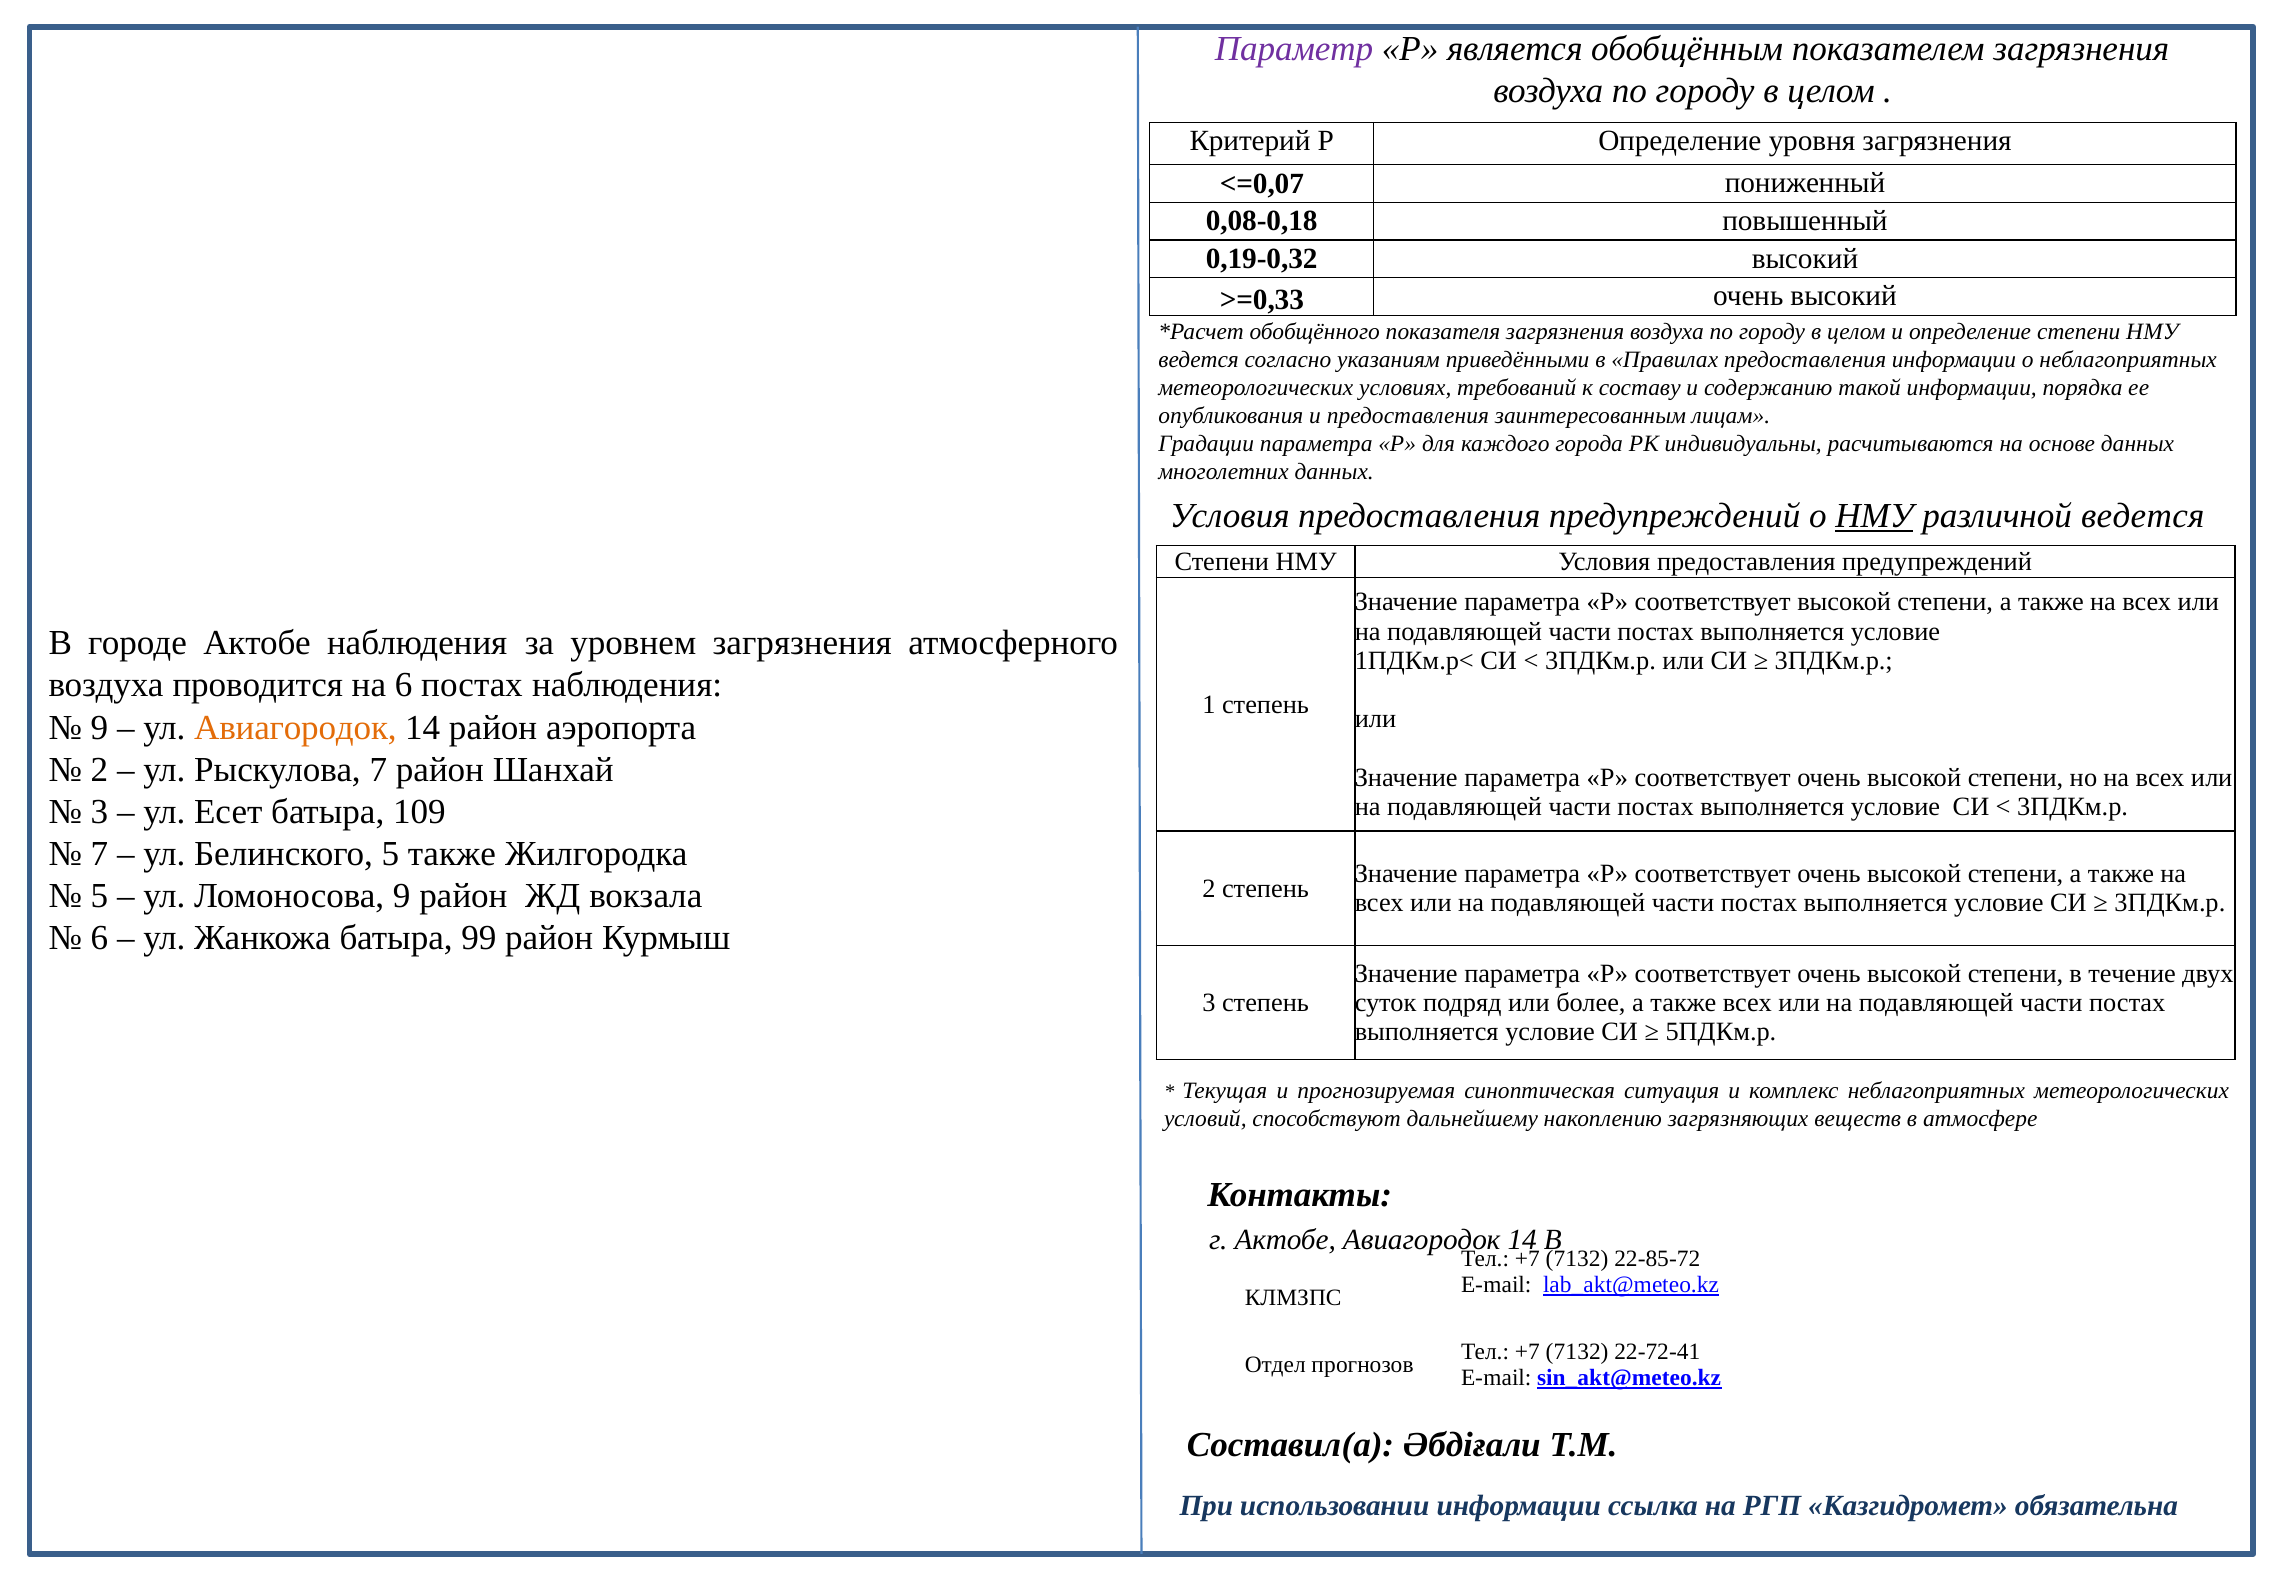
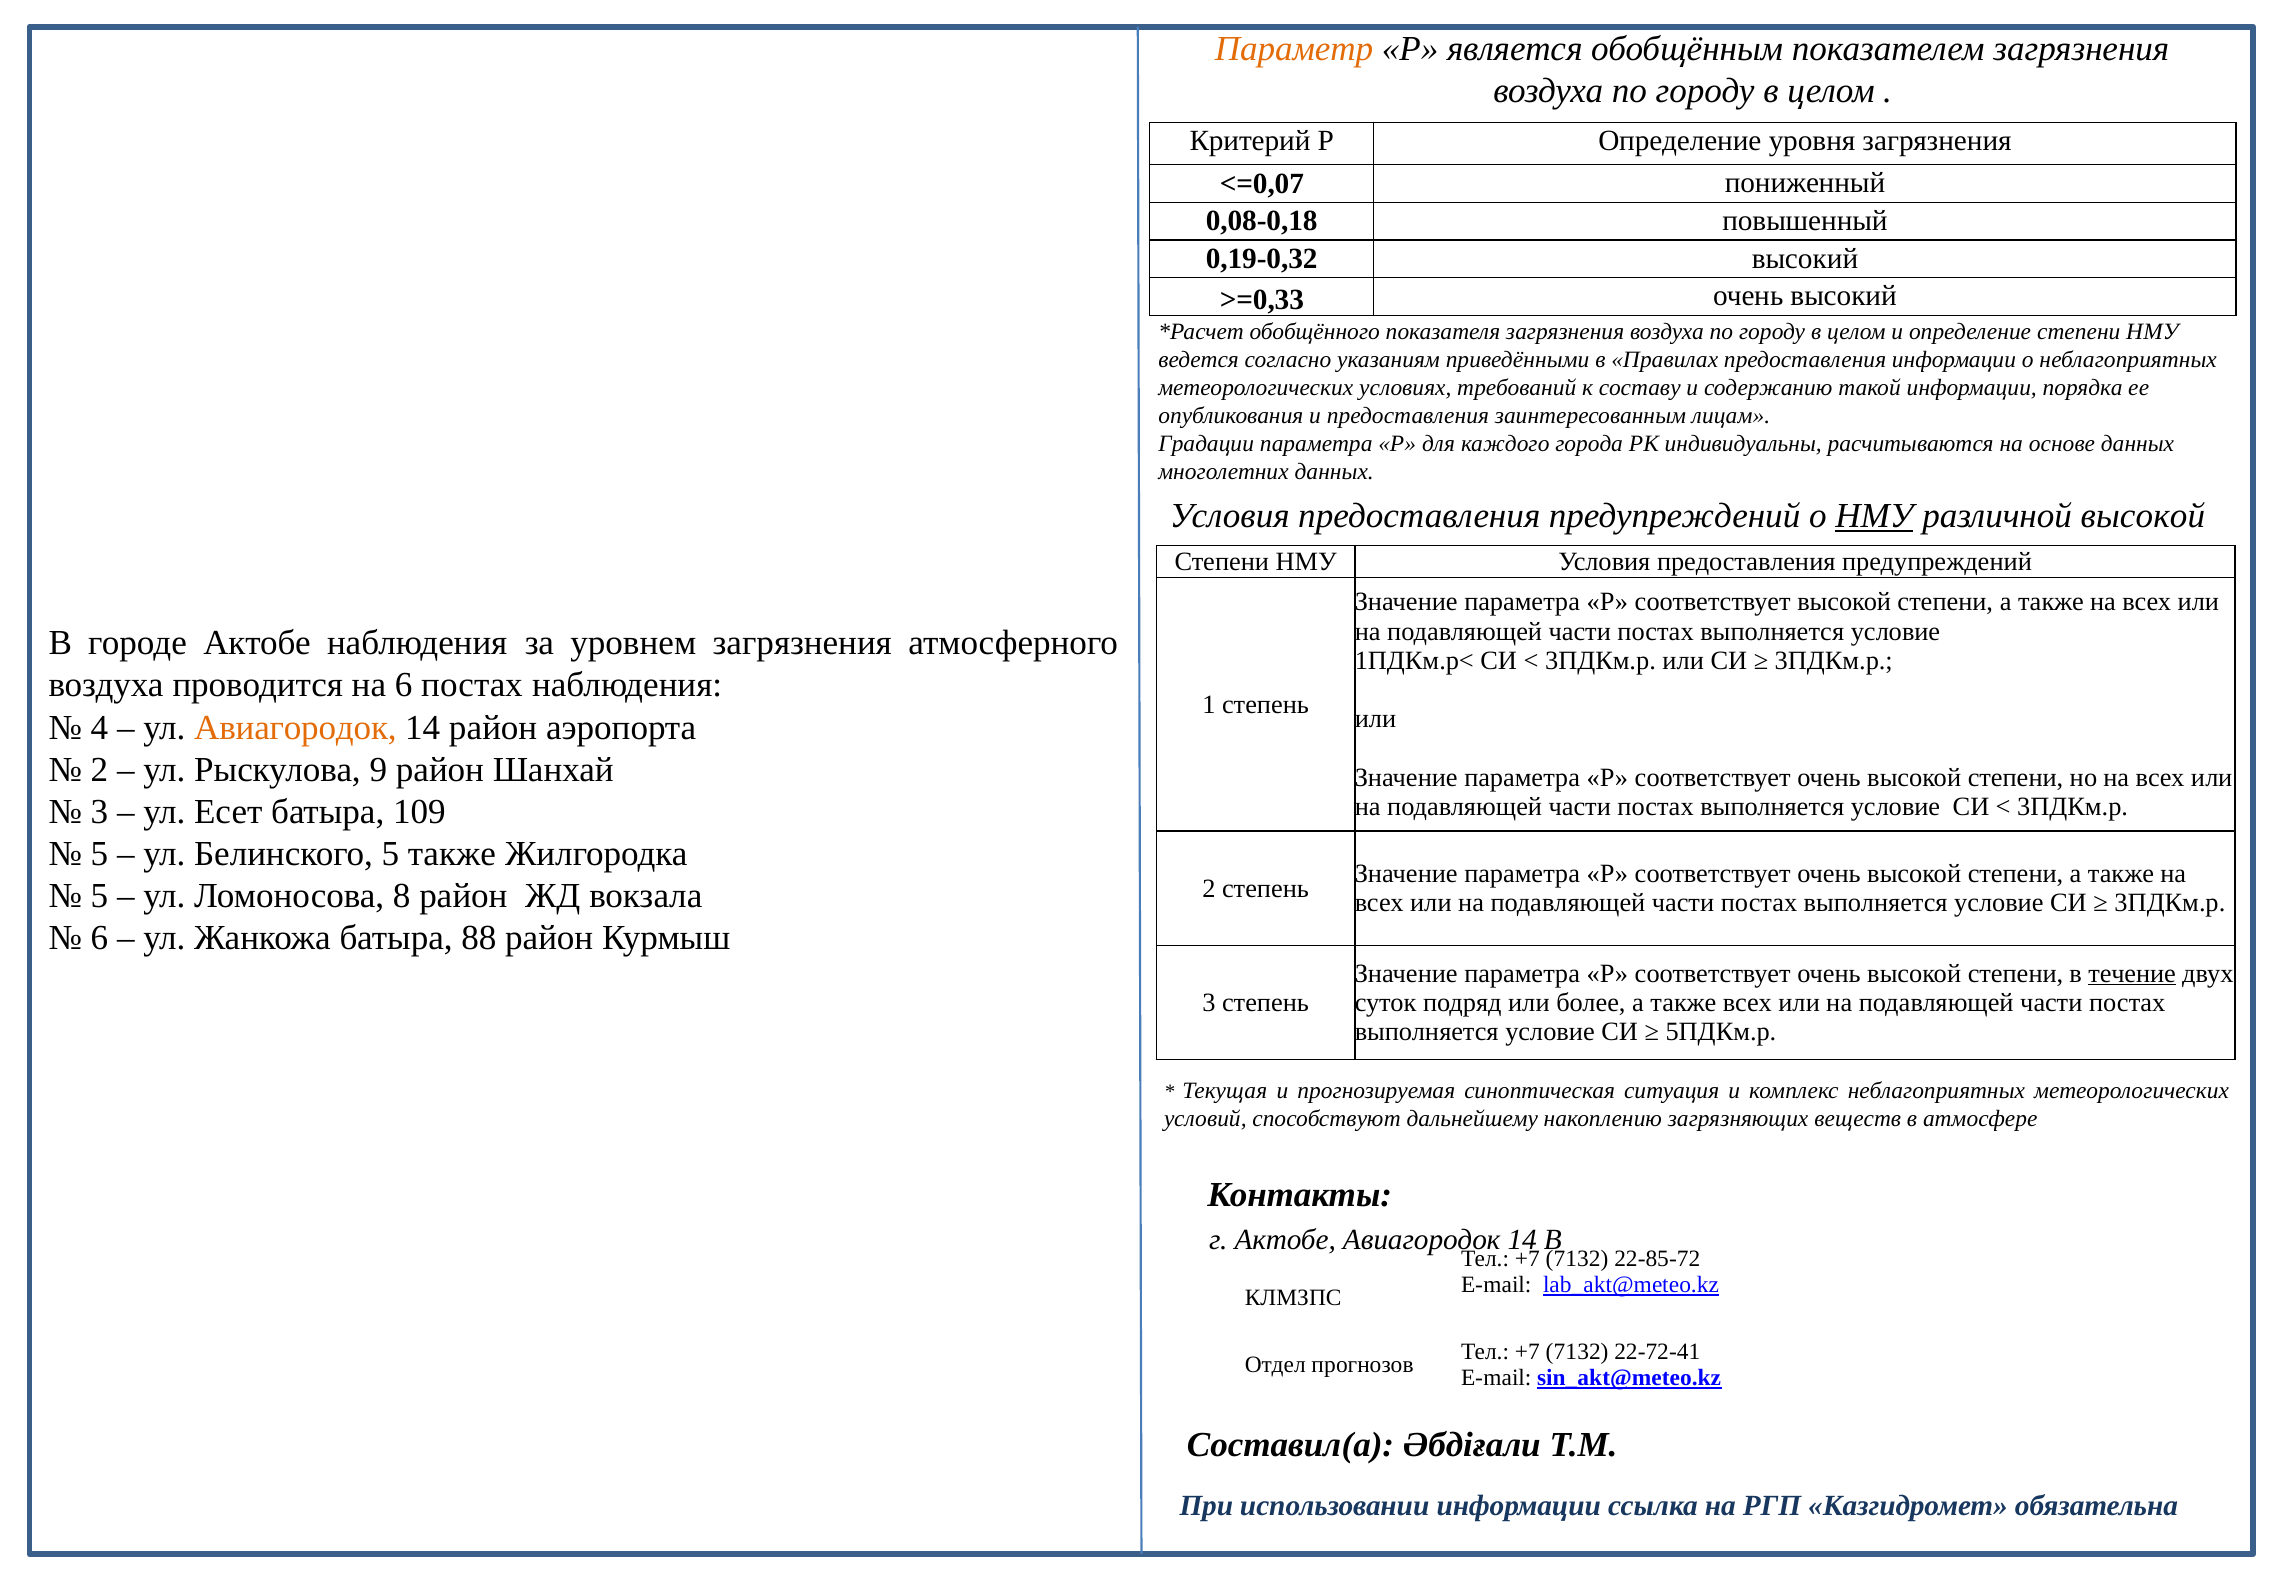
Параметр colour: purple -> orange (1294, 49)
различной ведется: ведется -> высокой (2143, 515)
9: 9 -> 4 (99, 727)
Рыскулова 7: 7 -> 9 (378, 769)
7: 7 -> 5 (99, 854)
Ломоносова 9: 9 -> 8 (402, 896)
99: 99 -> 88 (479, 938)
течение underline: none -> present (2132, 973)
